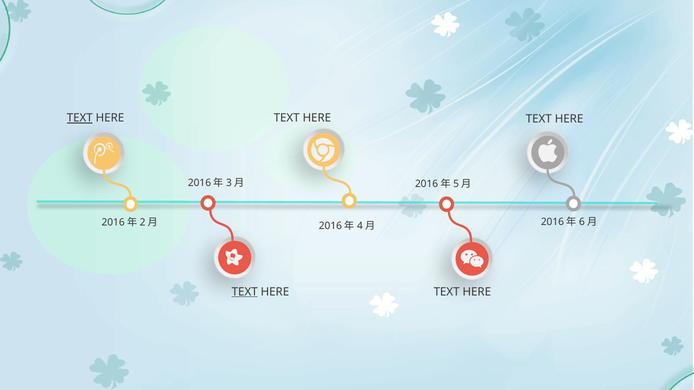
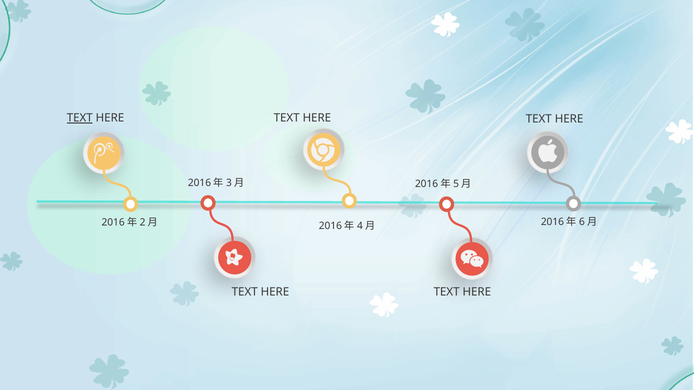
TEXT underline: present -> none (245, 292)
